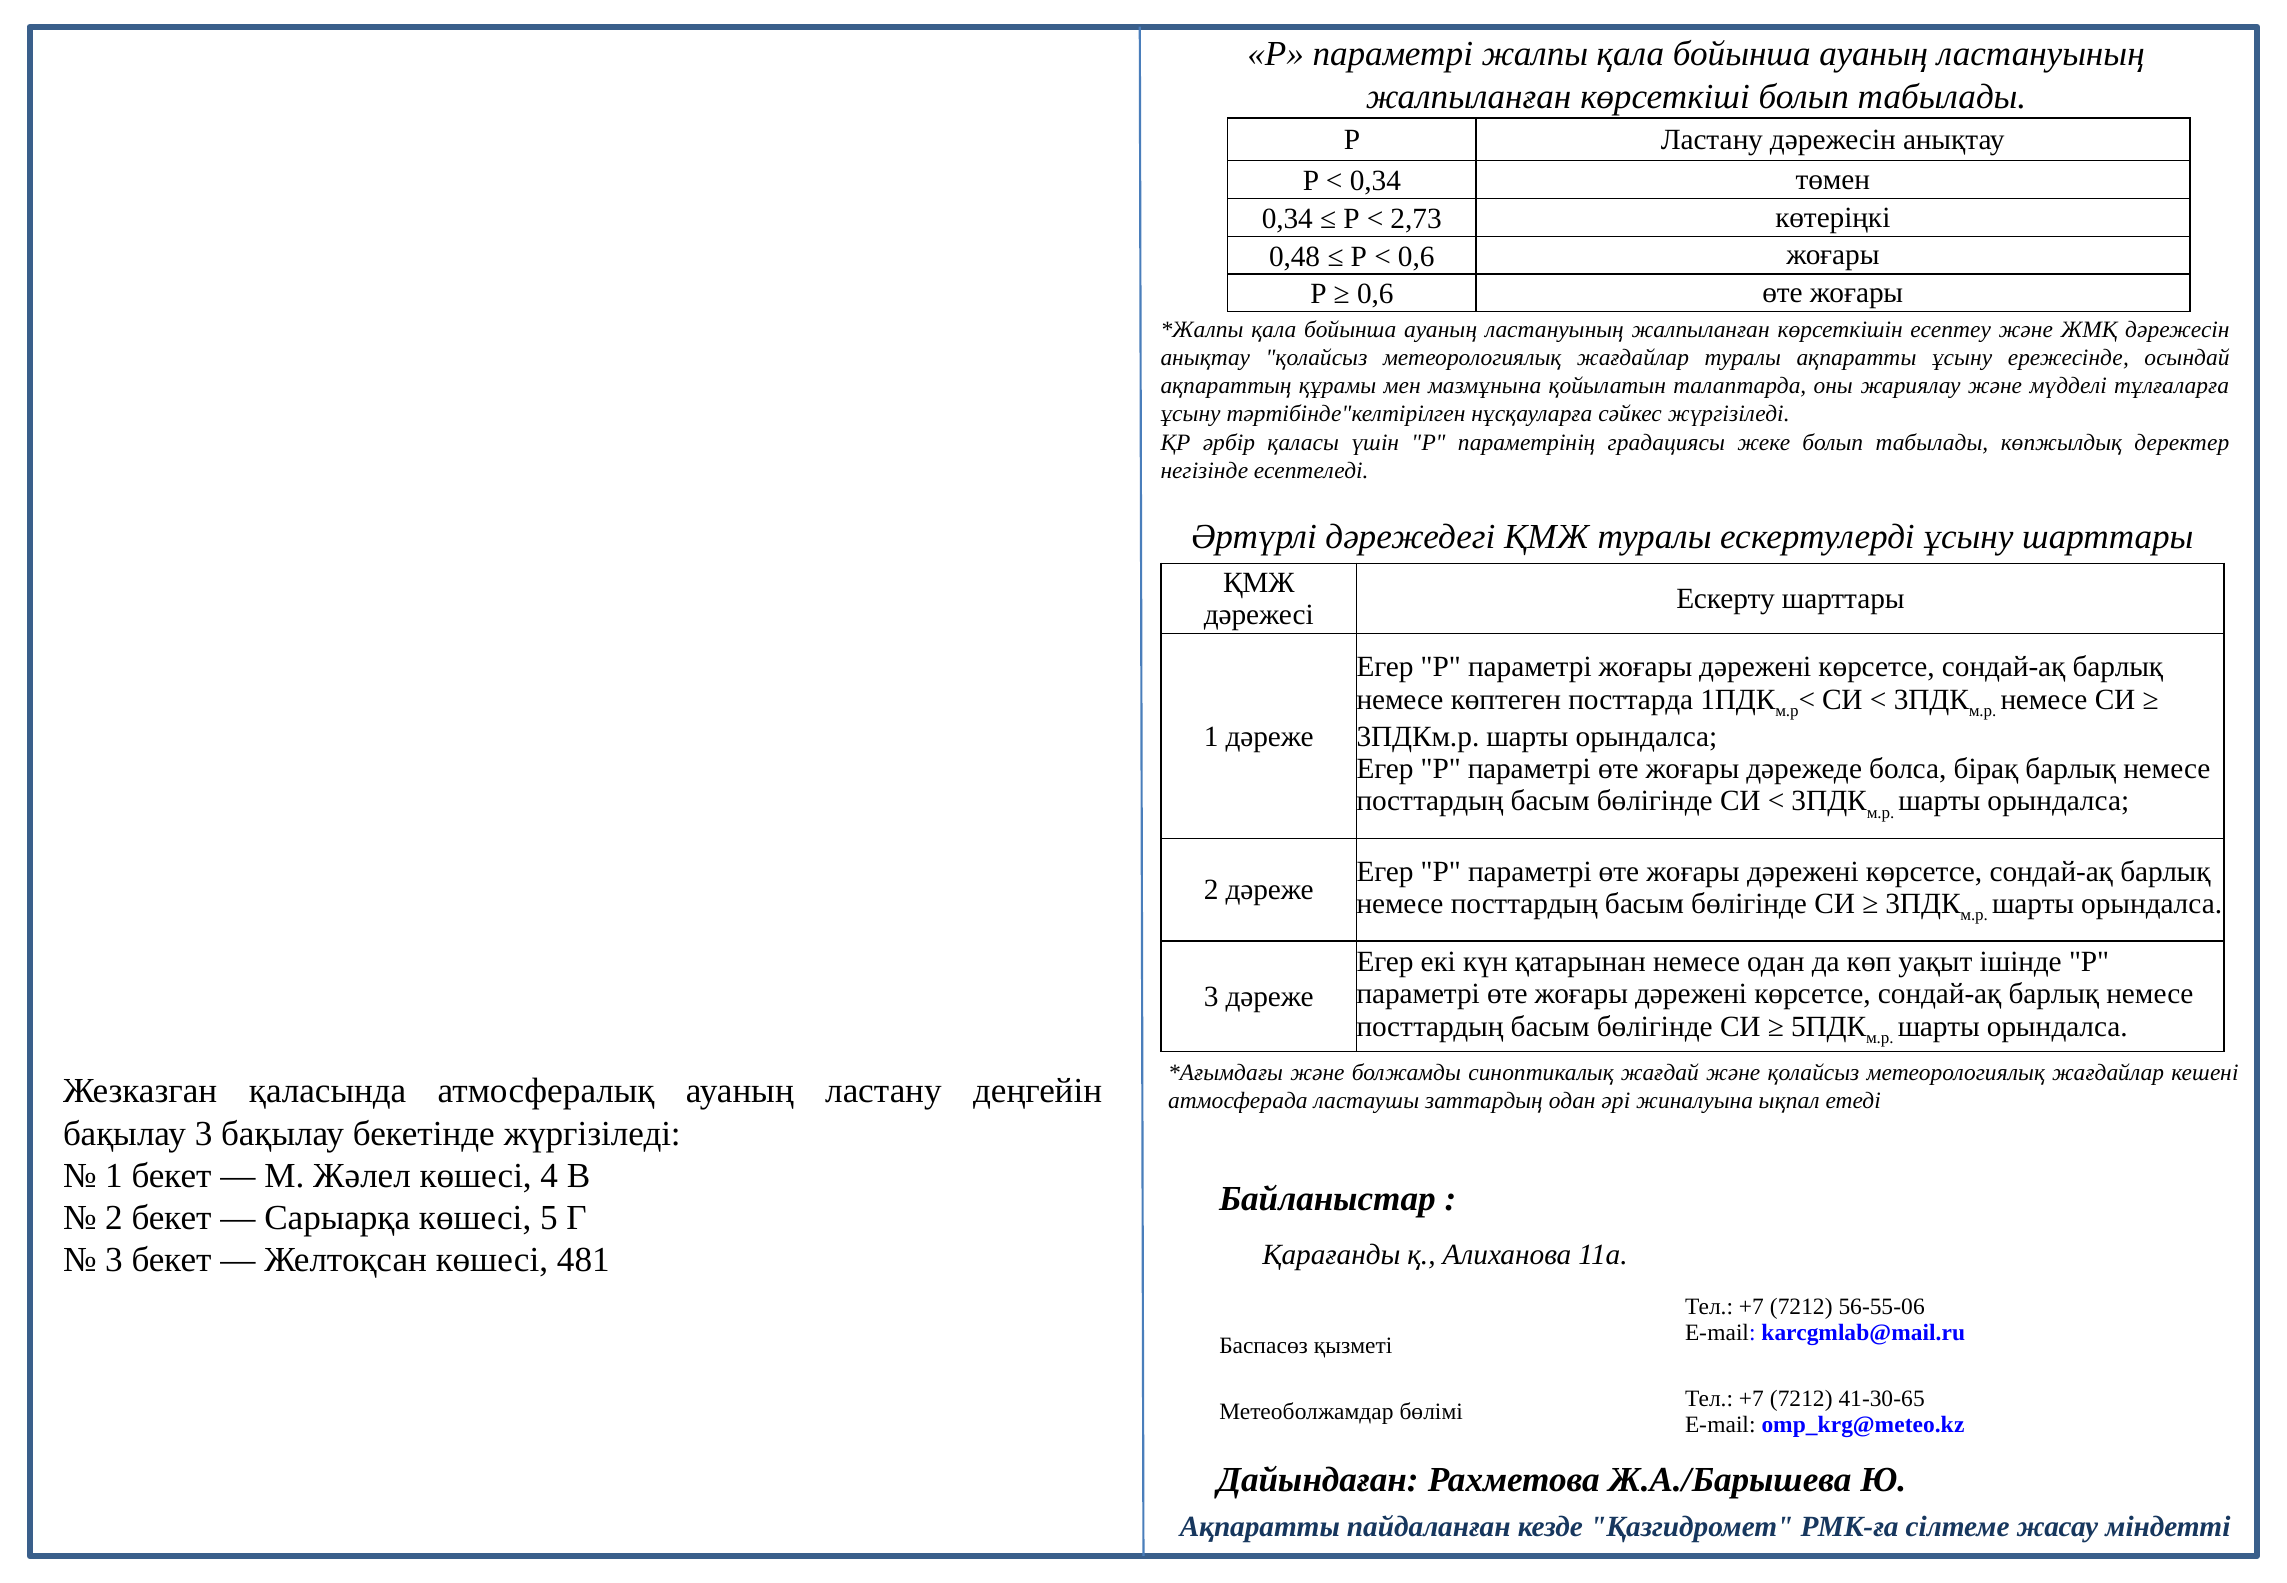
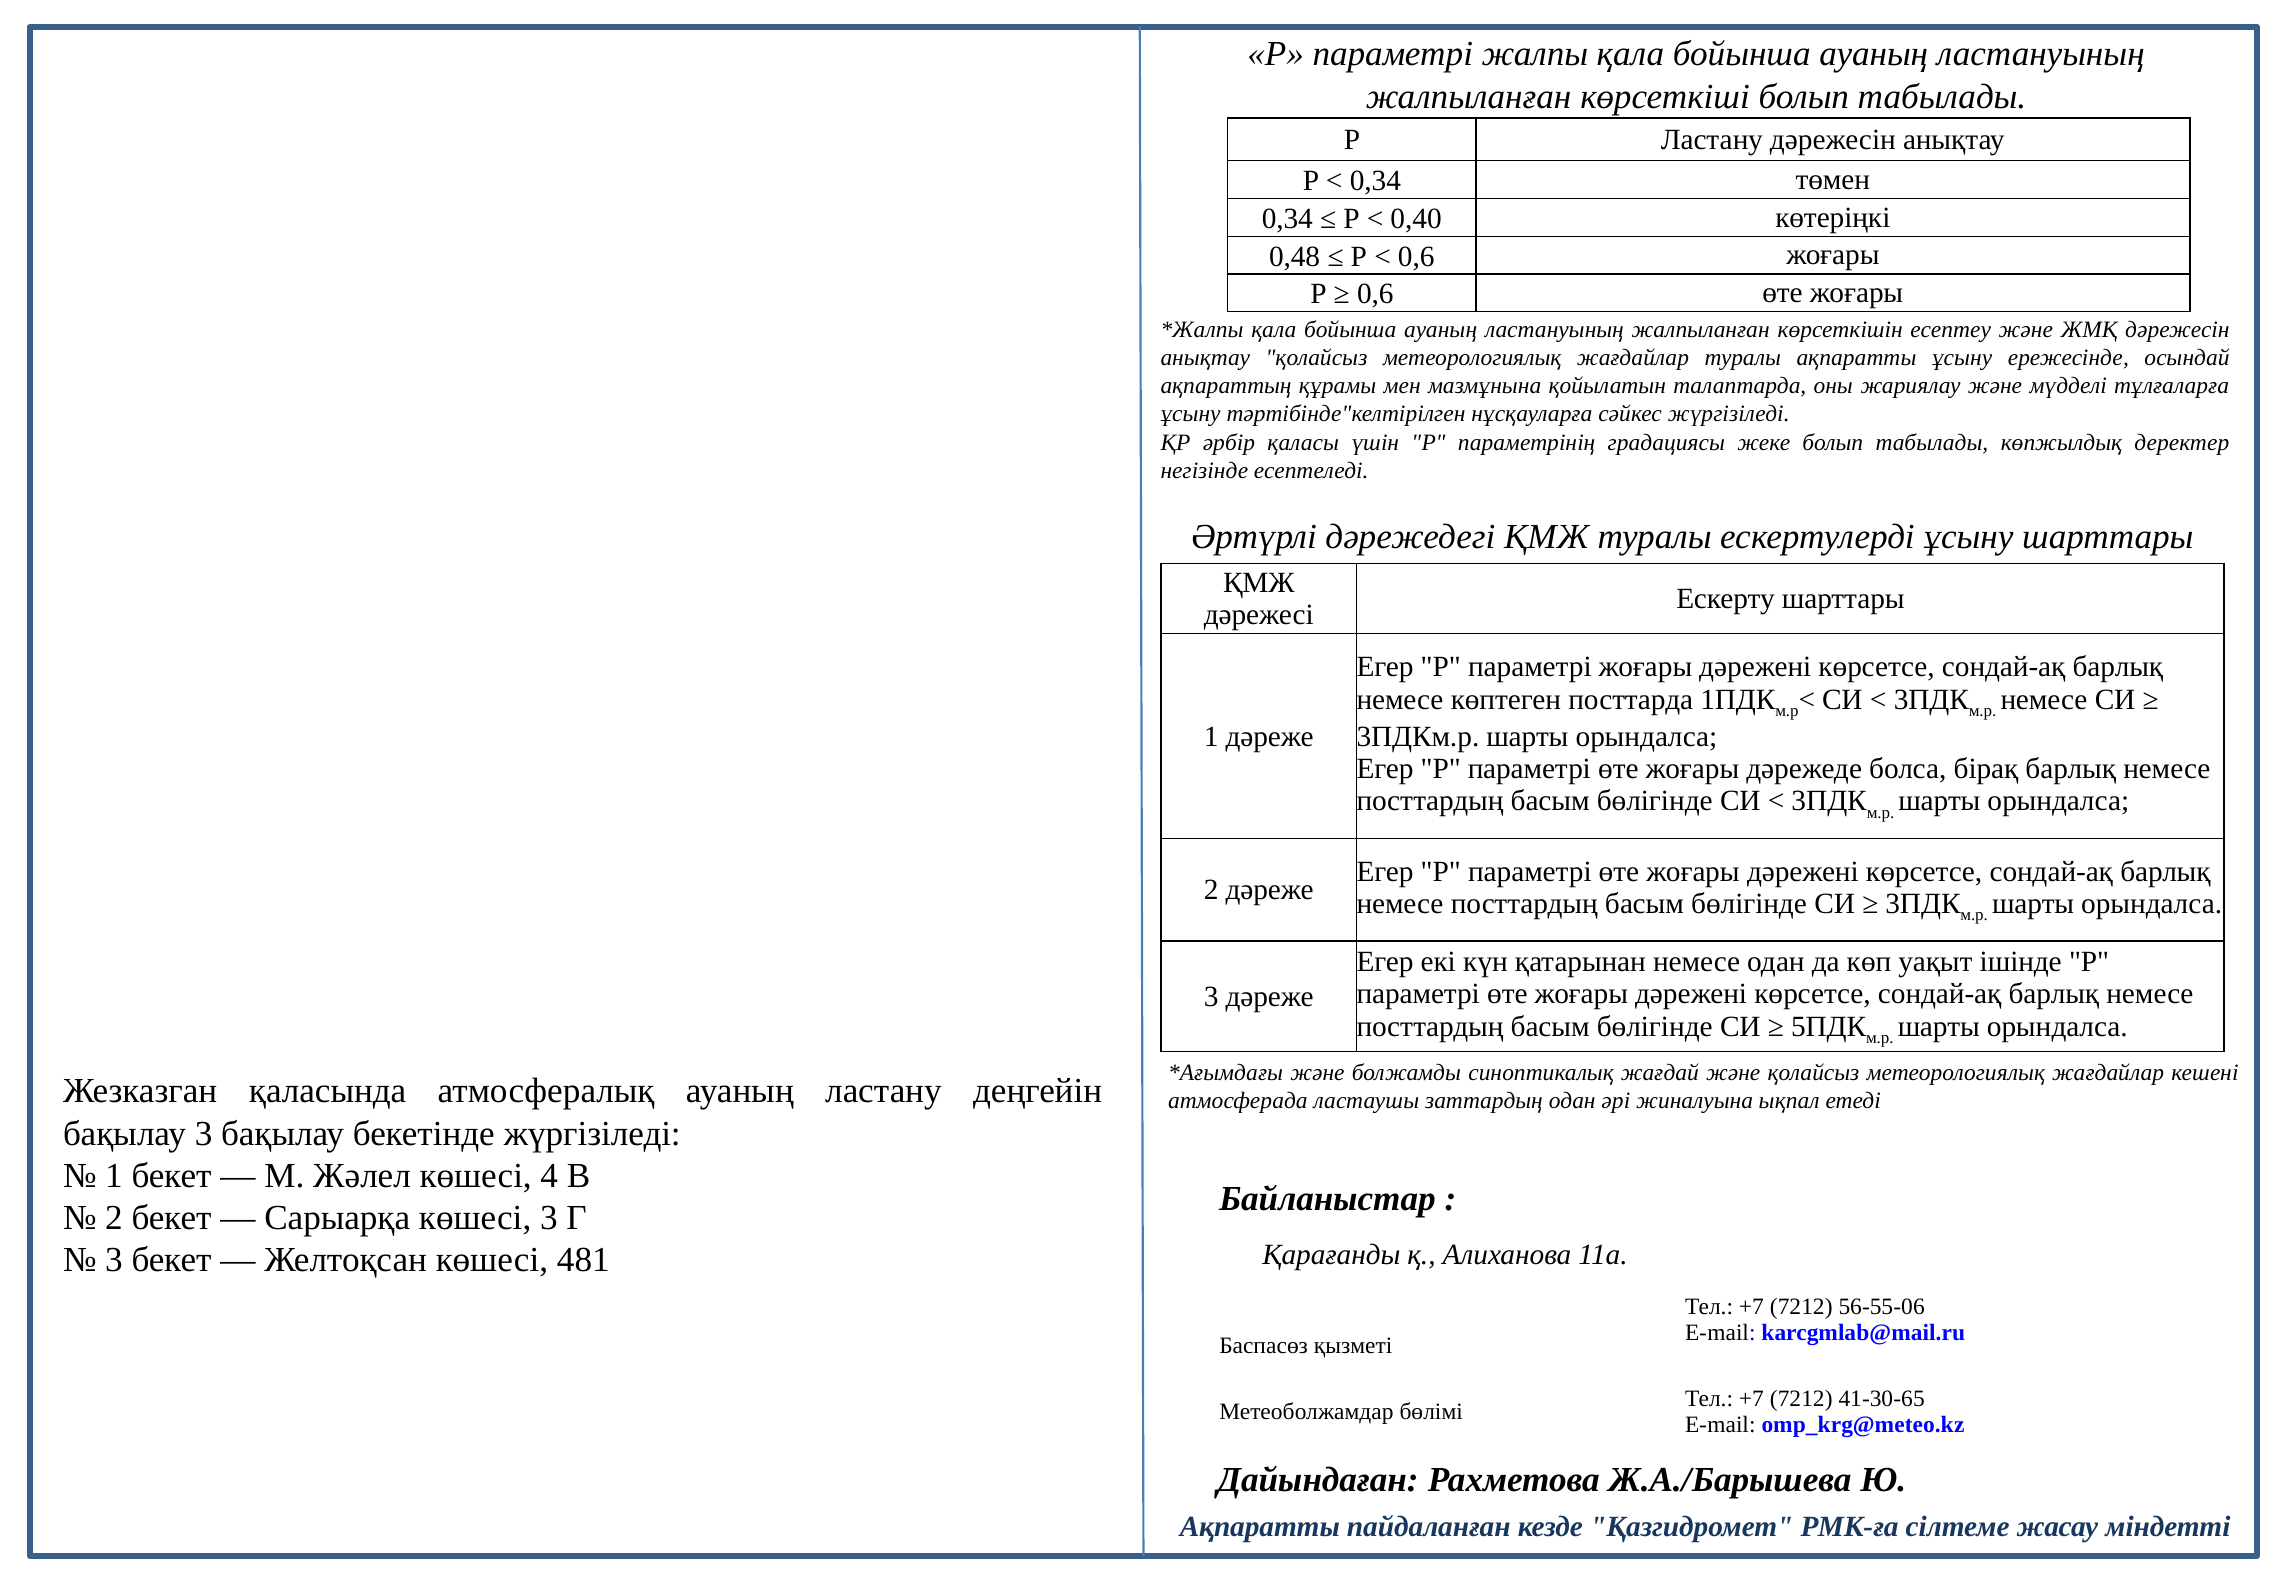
2,73: 2,73 -> 0,40 (1416, 219)
көшесі 5: 5 -> 3 (549, 1218)
